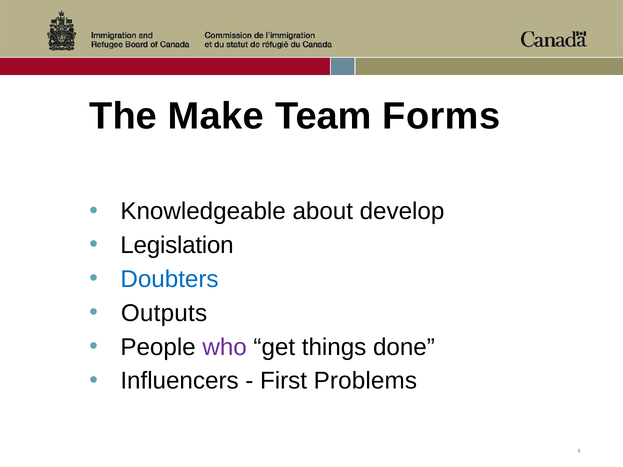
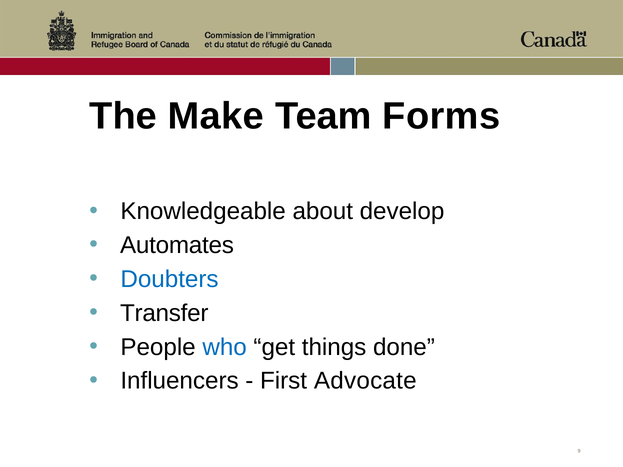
Legislation: Legislation -> Automates (177, 245)
Outputs: Outputs -> Transfer (164, 313)
who colour: purple -> blue (225, 347)
Problems: Problems -> Advocate (365, 381)
